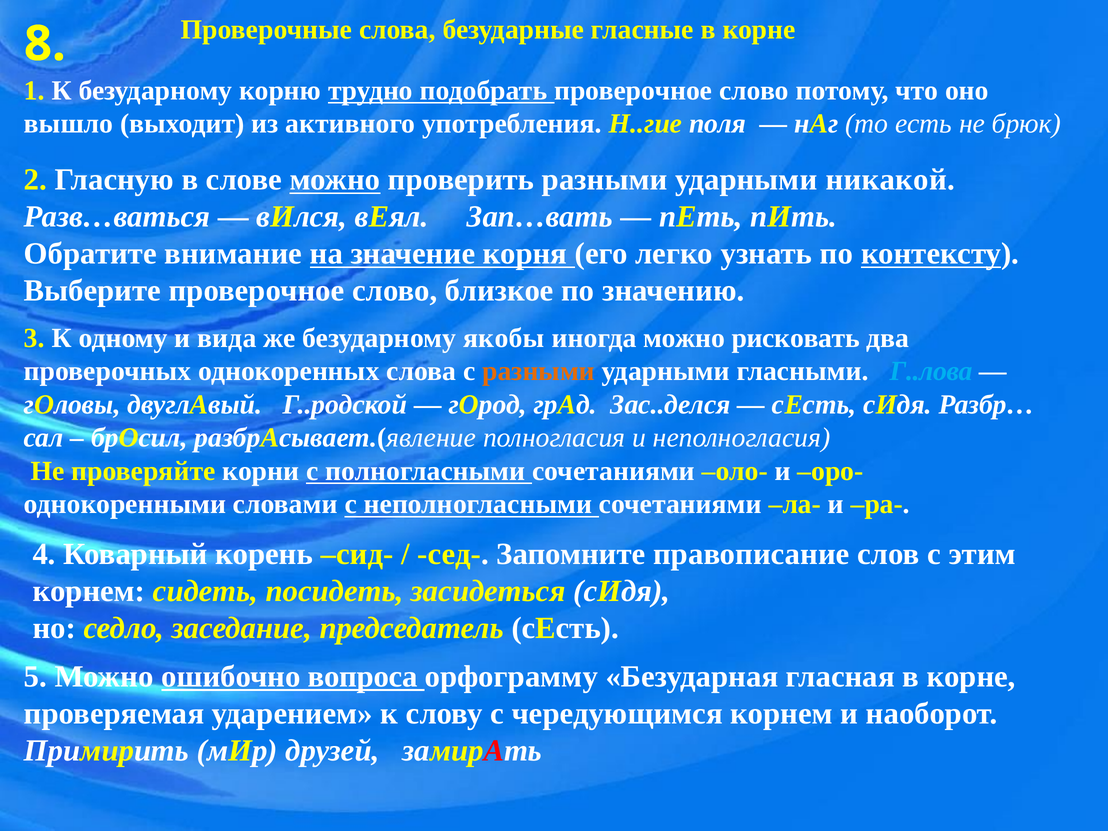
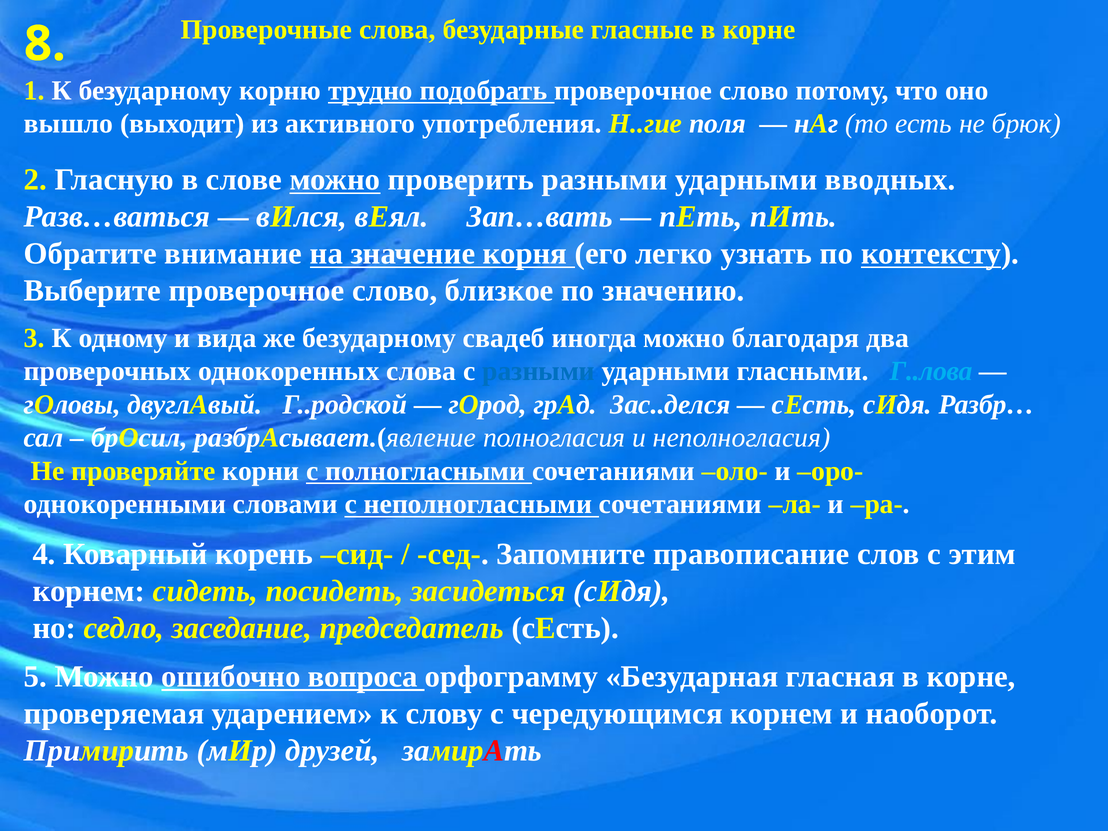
никакой: никакой -> вводных (890, 180)
якобы: якобы -> свадеб (504, 338)
рисковать: рисковать -> благодаря (796, 338)
разными colour: orange -> blue (539, 371)
